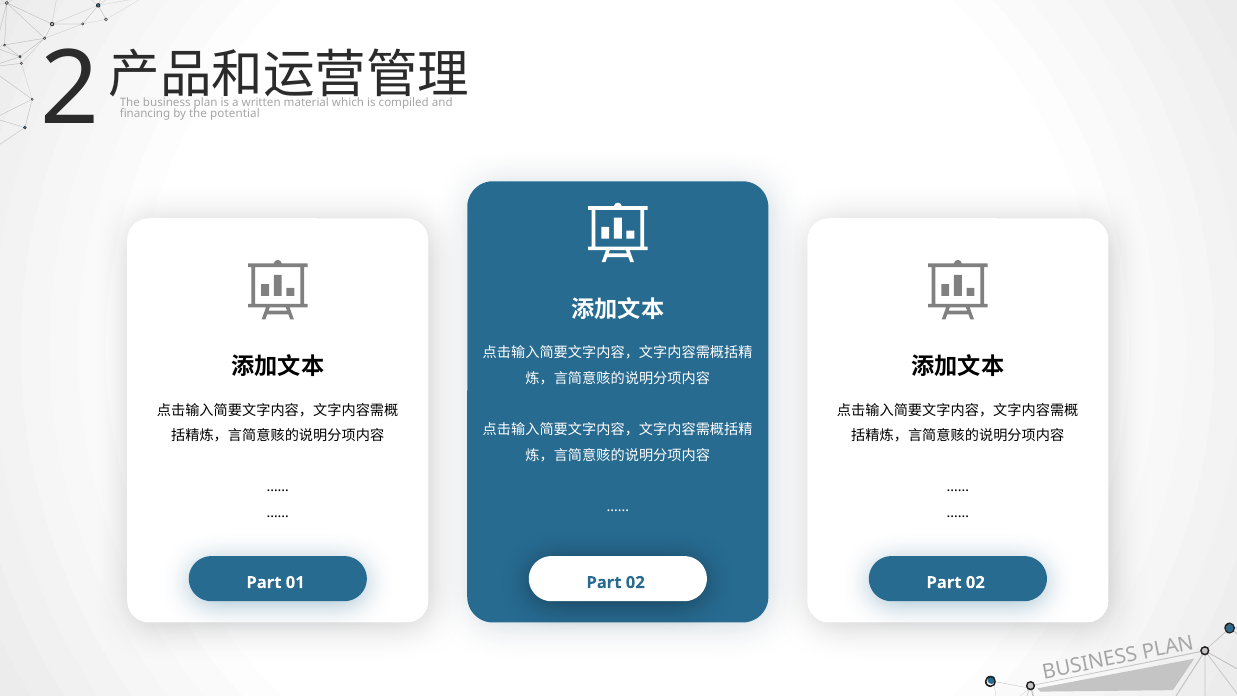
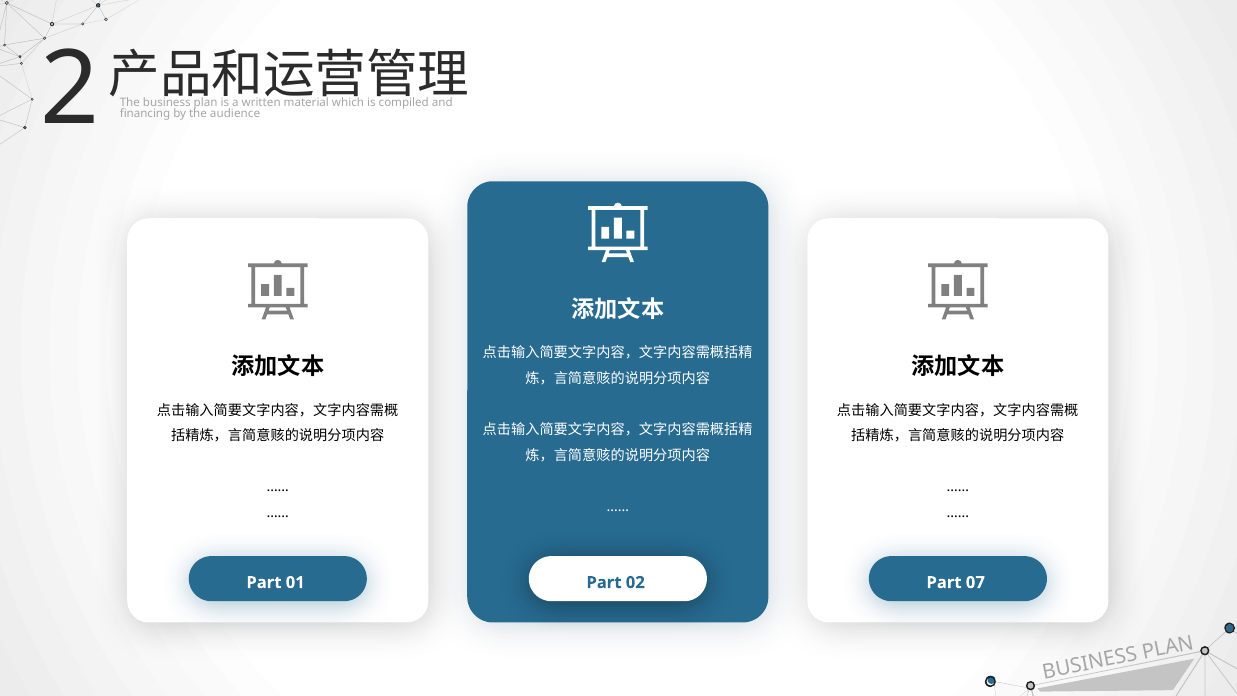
potential: potential -> audience (235, 114)
02: 02 -> 07 (975, 582)
